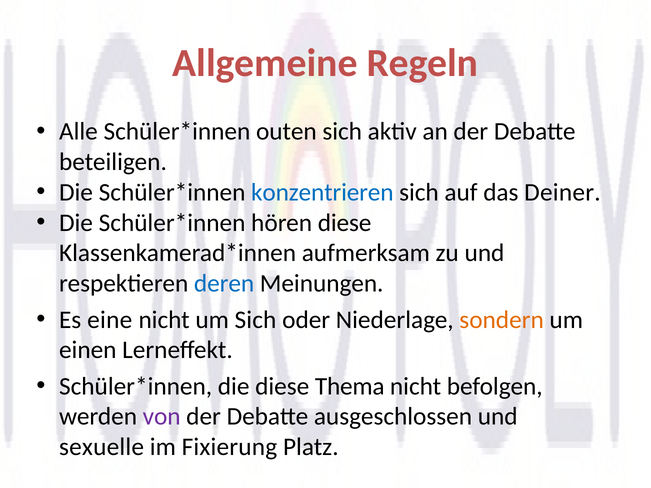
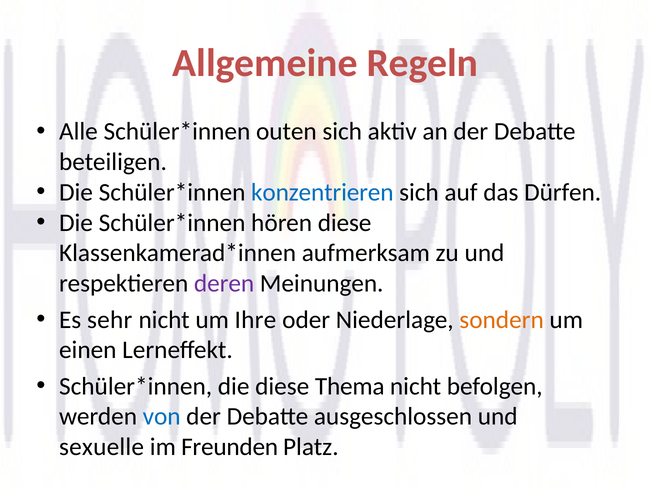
Deiner: Deiner -> Dürfen (563, 192)
deren colour: blue -> purple (224, 284)
eine: eine -> sehr (110, 320)
um Sich: Sich -> Ihre (255, 320)
von colour: purple -> blue (162, 417)
Fixierung: Fixierung -> Freunden (230, 447)
